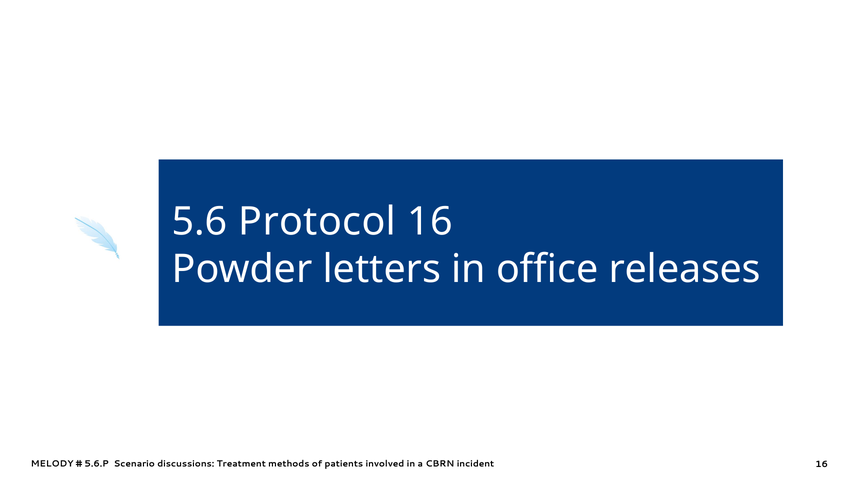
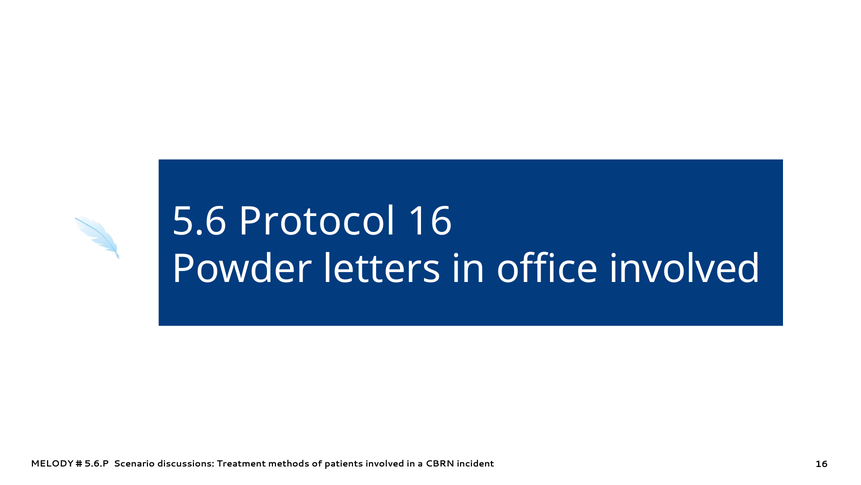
office releases: releases -> involved (685, 269)
